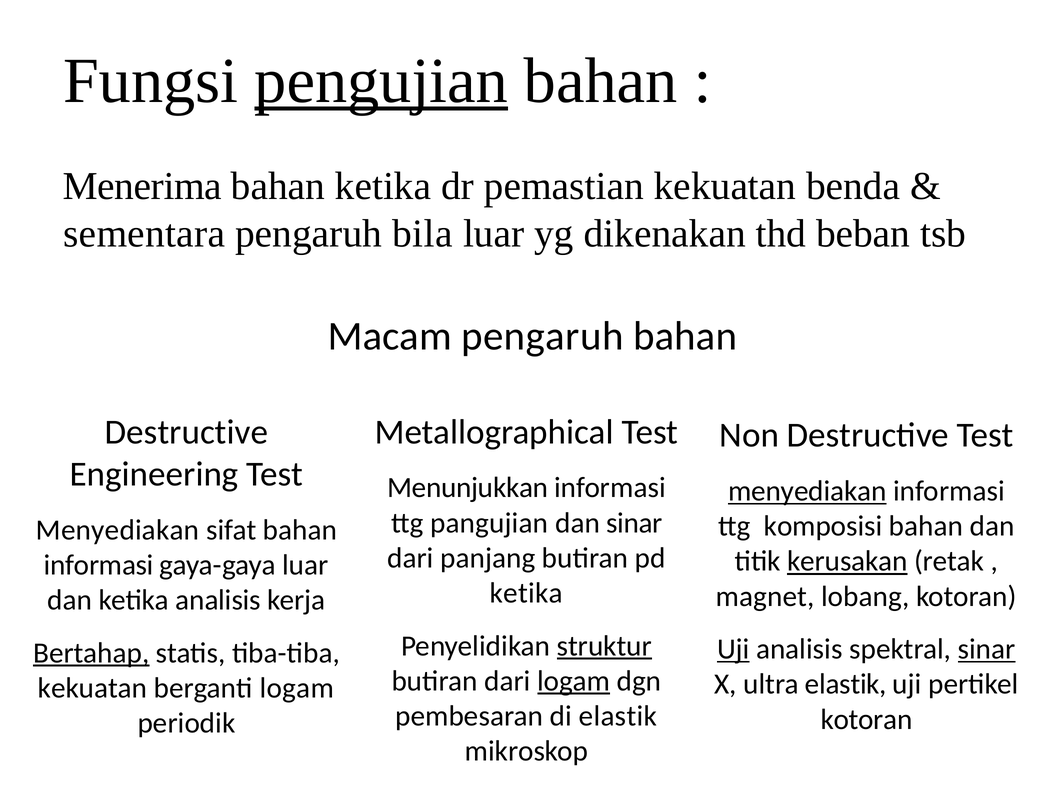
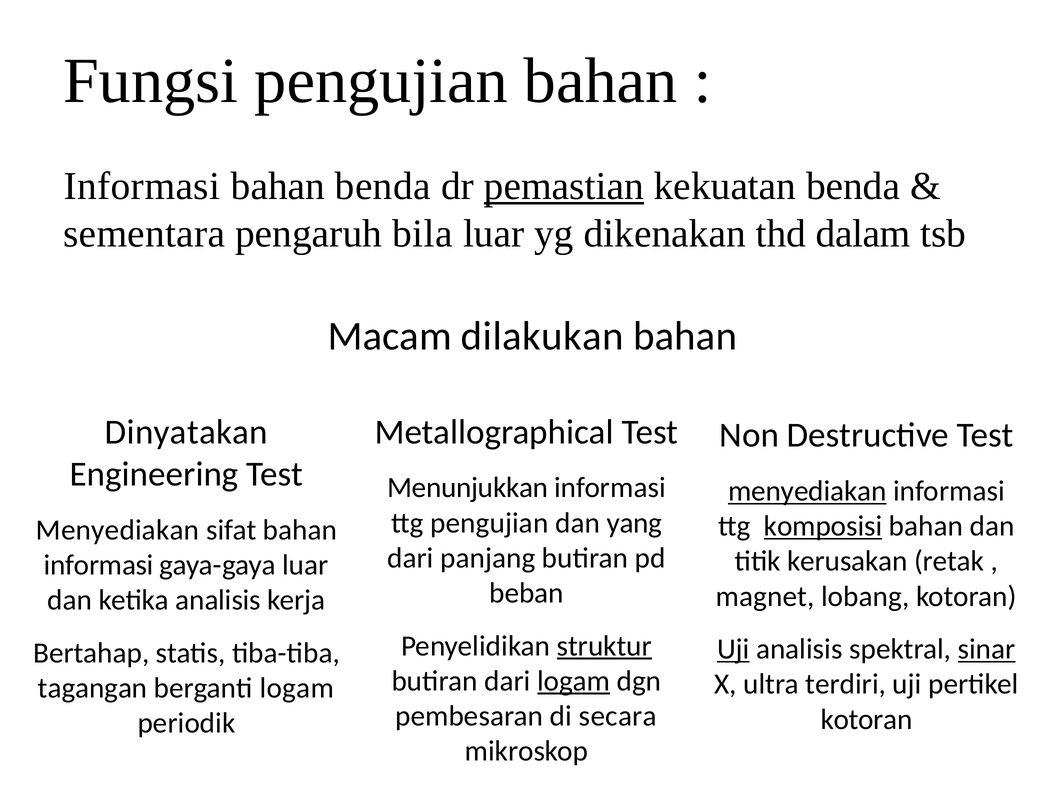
pengujian underline: present -> none (381, 81)
Menerima: Menerima -> Informasi (142, 186)
bahan ketika: ketika -> benda (383, 186)
pemastian underline: none -> present (564, 186)
beban: beban -> dalam (863, 234)
Macam pengaruh: pengaruh -> dilakukan (542, 336)
Destructive: Destructive -> Dinyatakan (186, 432)
ttg pangujian: pangujian -> pengujian (489, 523)
dan sinar: sinar -> yang (634, 523)
komposisi underline: none -> present (823, 526)
kerusakan underline: present -> none (847, 561)
ketika: ketika -> beban (527, 593)
Bertahap underline: present -> none (91, 653)
ultra elastik: elastik -> terdiri (846, 684)
kekuatan: kekuatan -> tagangan (93, 688)
di elastik: elastik -> secara (618, 716)
